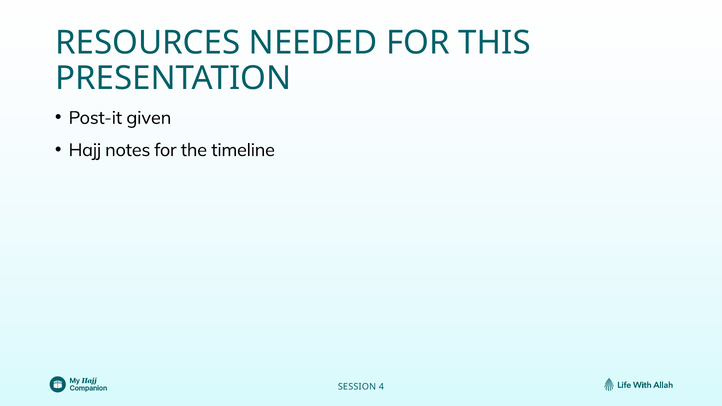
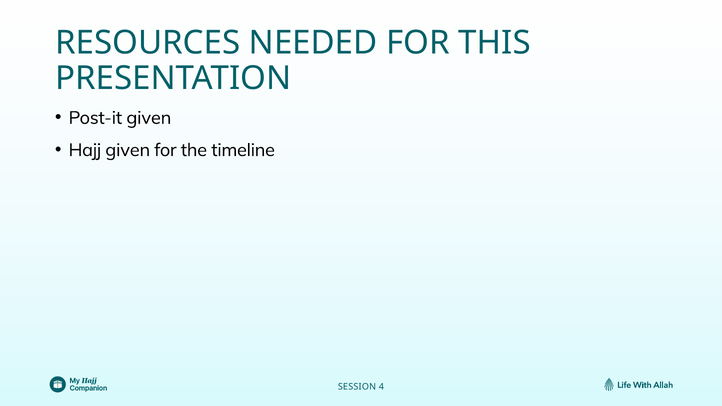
Hajj notes: notes -> given (128, 150)
